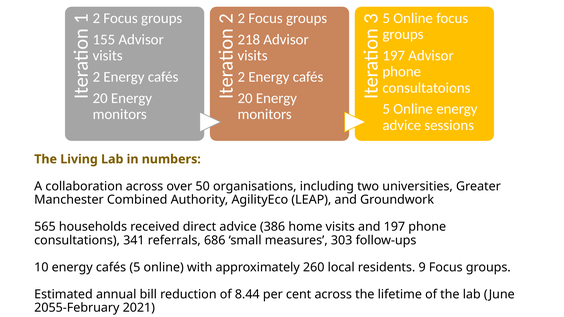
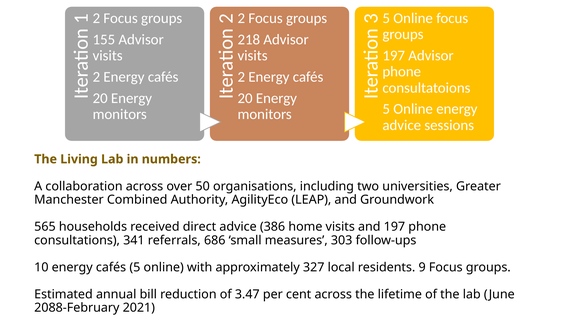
260: 260 -> 327 (314, 268)
8.44: 8.44 -> 3.47 (247, 295)
2055-February: 2055-February -> 2088-February (77, 308)
